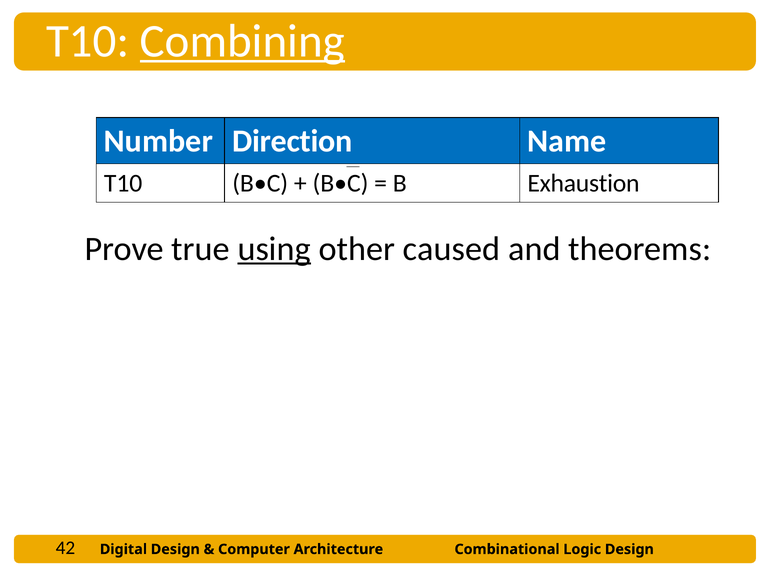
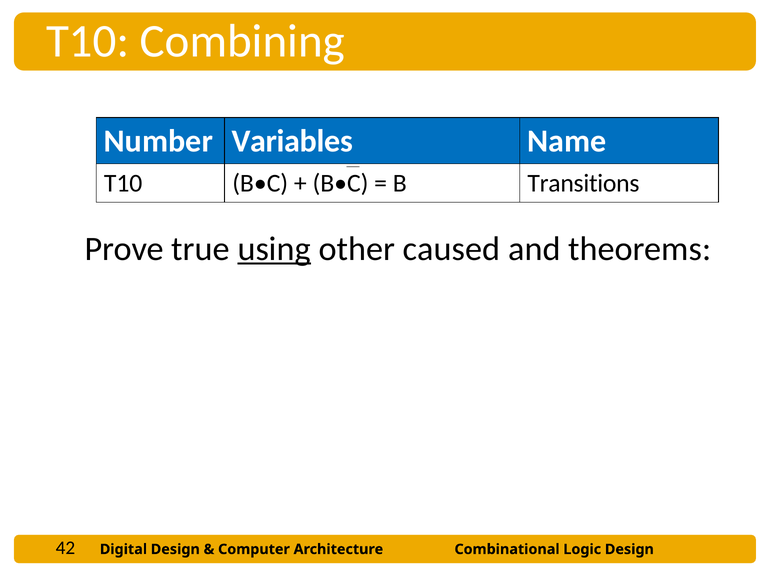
Combining underline: present -> none (242, 41)
Direction: Direction -> Variables (292, 141)
Exhaustion: Exhaustion -> Transitions (583, 184)
